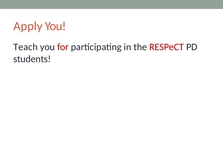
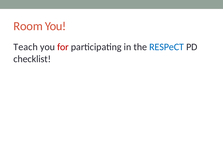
Apply: Apply -> Room (28, 26)
RESPeCT colour: red -> blue (167, 47)
students: students -> checklist (32, 59)
